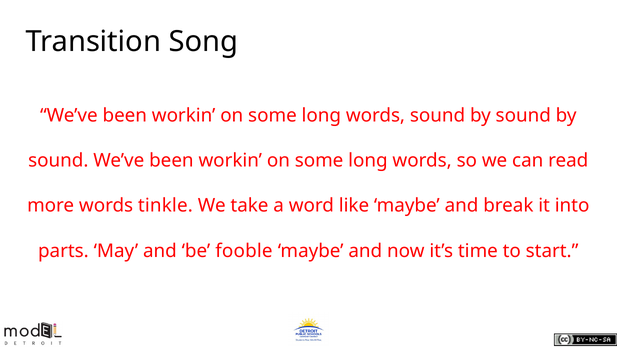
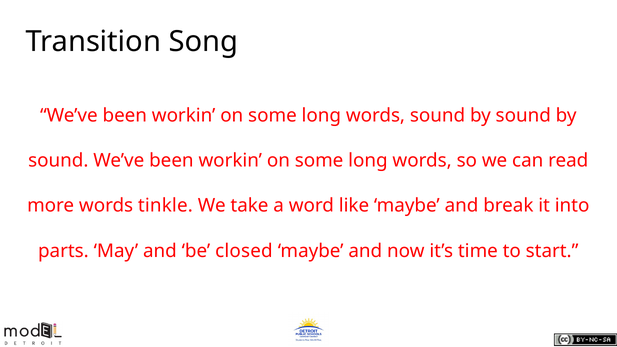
fooble: fooble -> closed (244, 251)
